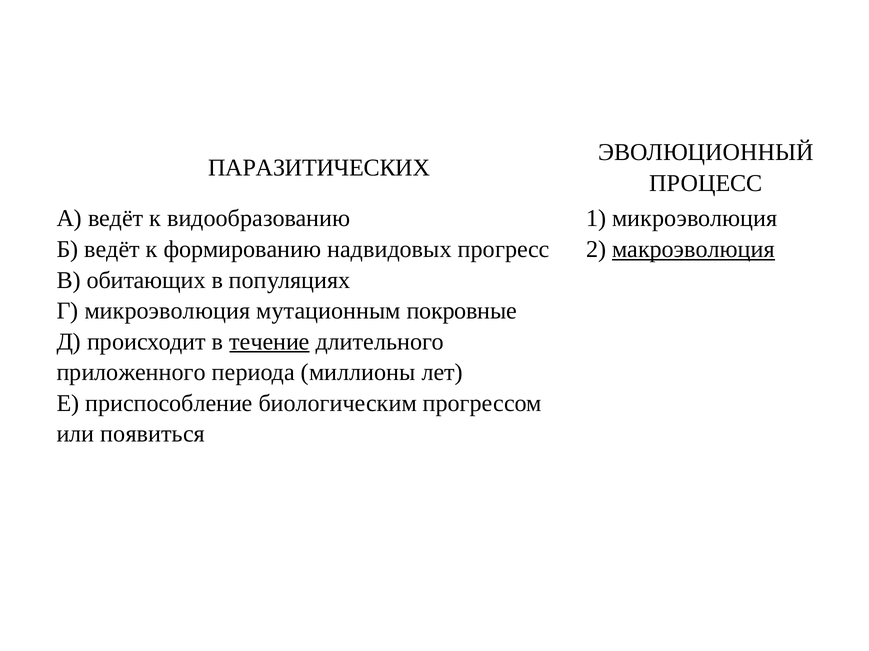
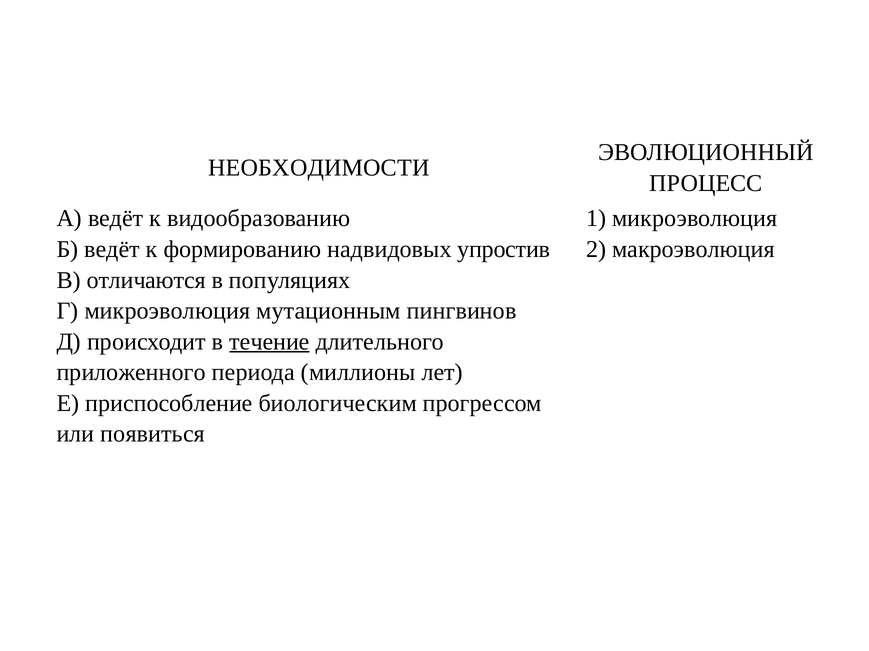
ПАРАЗИТИЧЕСКИХ: ПАРАЗИТИЧЕСКИХ -> НЕОБХОДИМОСТИ (319, 168)
прогресс: прогресс -> упростив (504, 250)
макроэволюция underline: present -> none (693, 250)
обитающих: обитающих -> отличаются (146, 280)
покровные: покровные -> пингвинов (462, 311)
